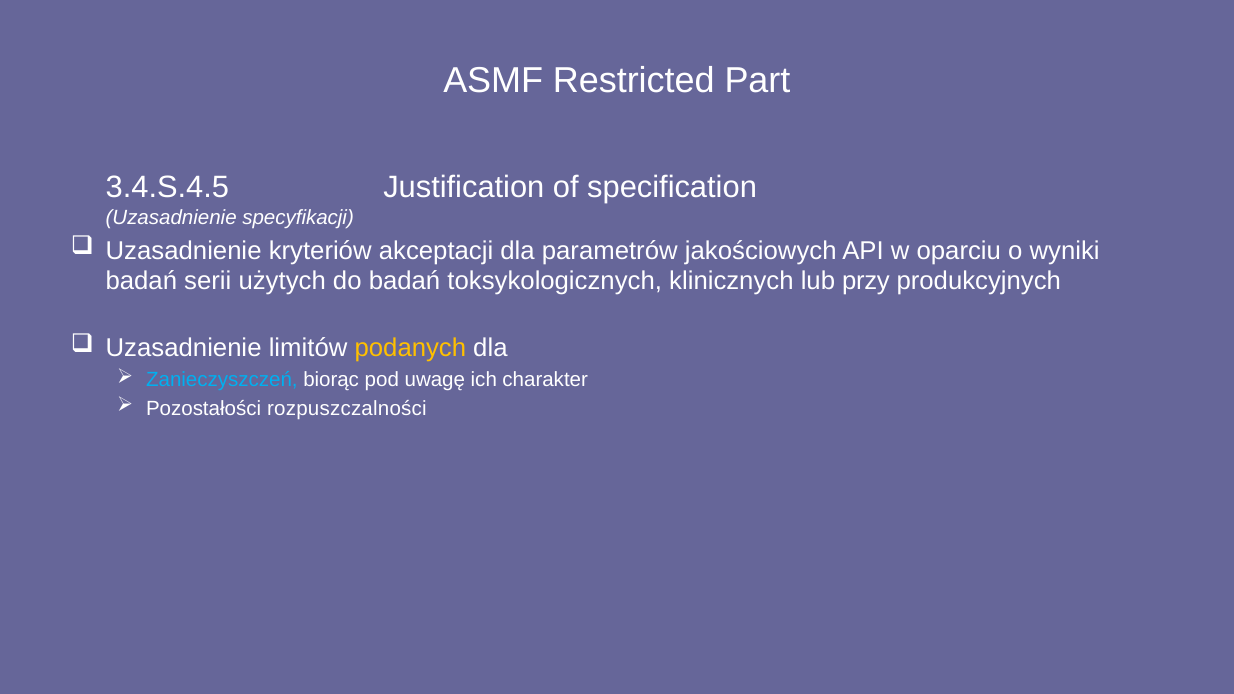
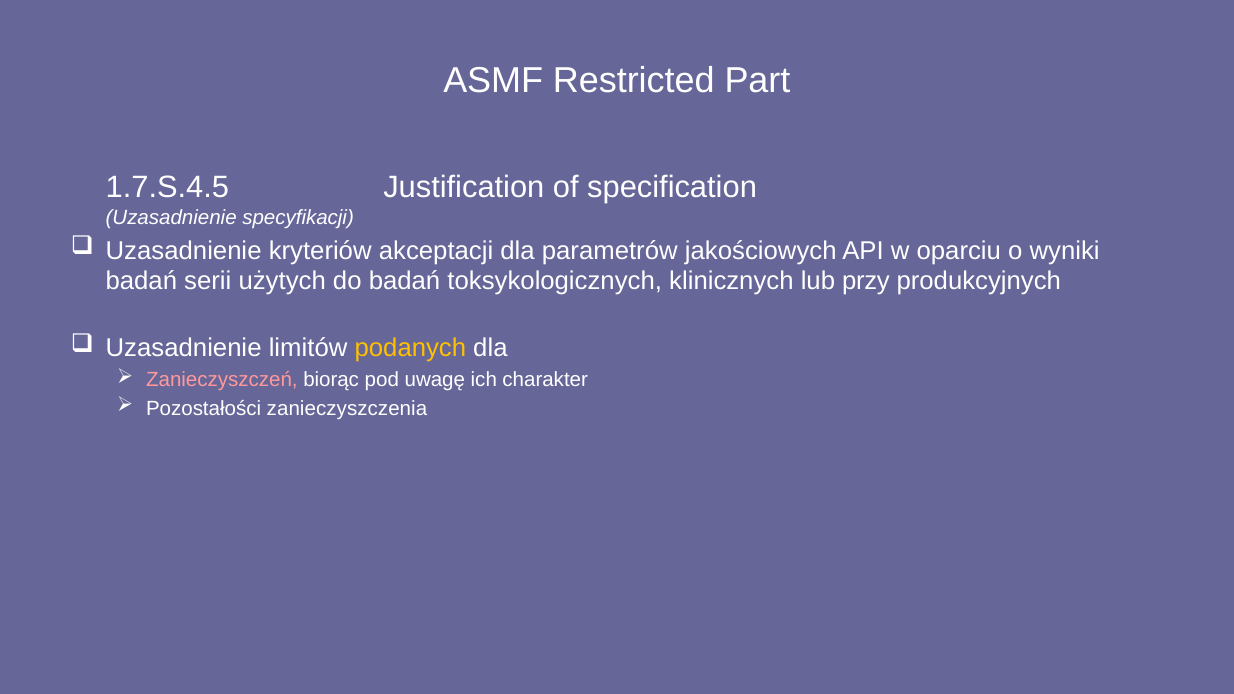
3.4.S.4.5: 3.4.S.4.5 -> 1.7.S.4.5 (167, 187)
Zanieczyszczeń colour: light blue -> pink (222, 380)
rozpuszczalności: rozpuszczalności -> zanieczyszczenia (347, 409)
